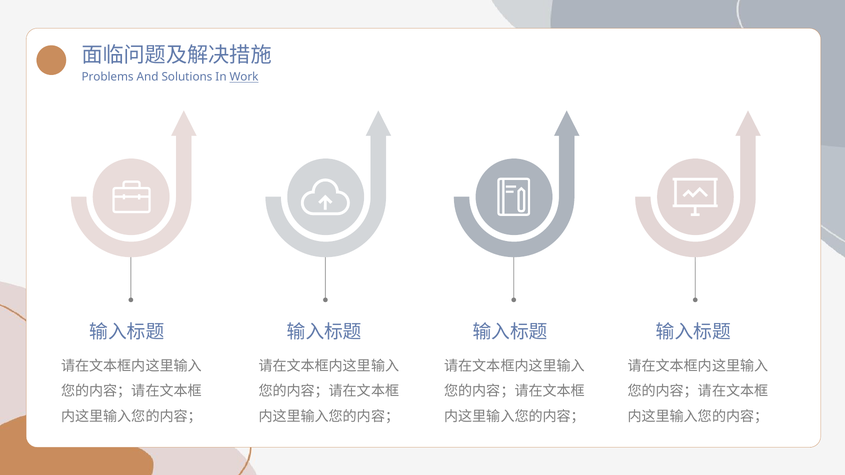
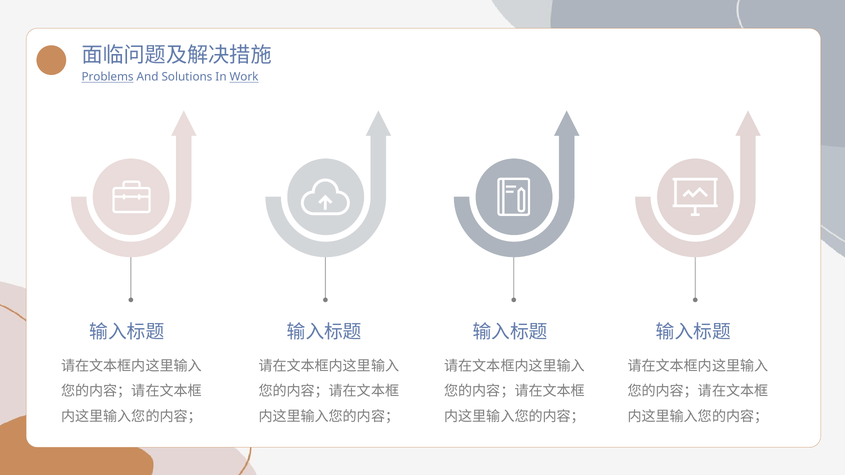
Problems underline: none -> present (108, 77)
